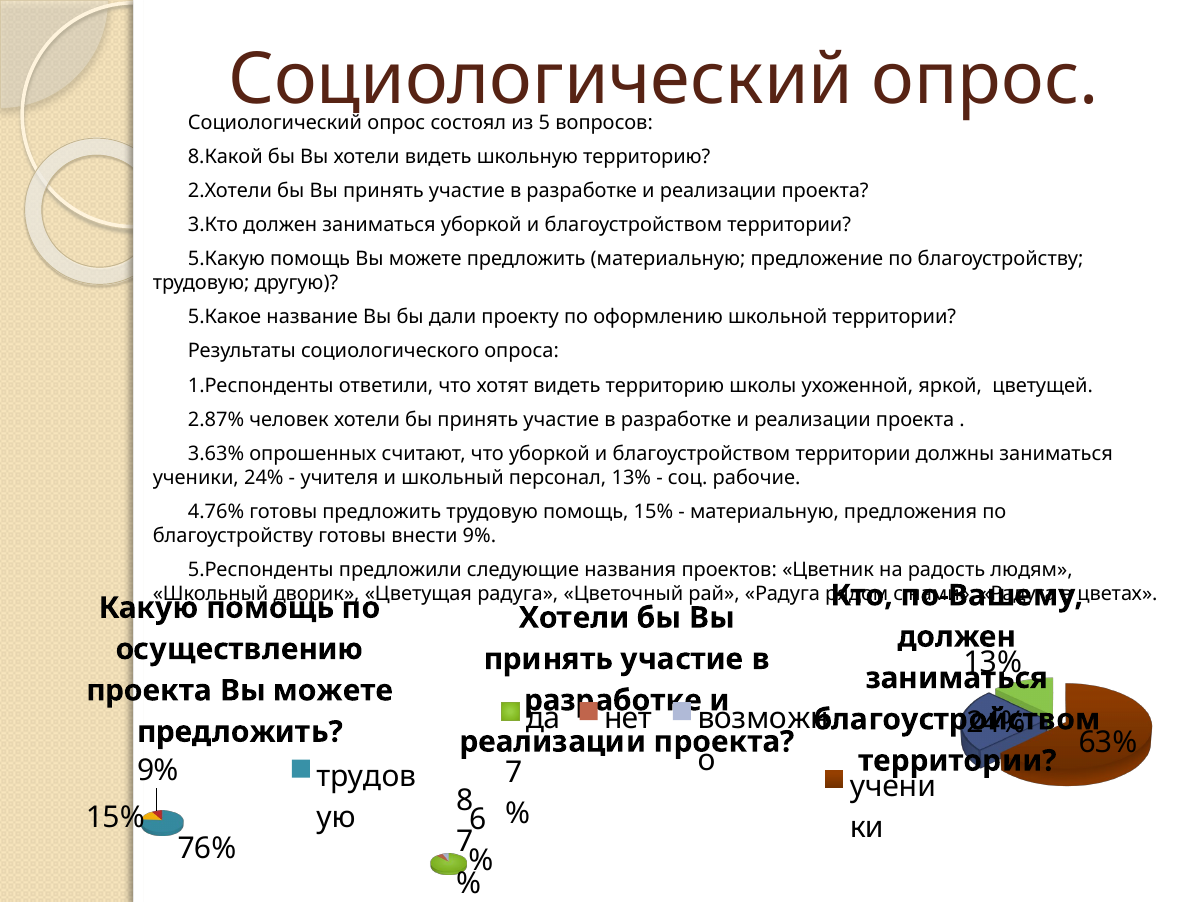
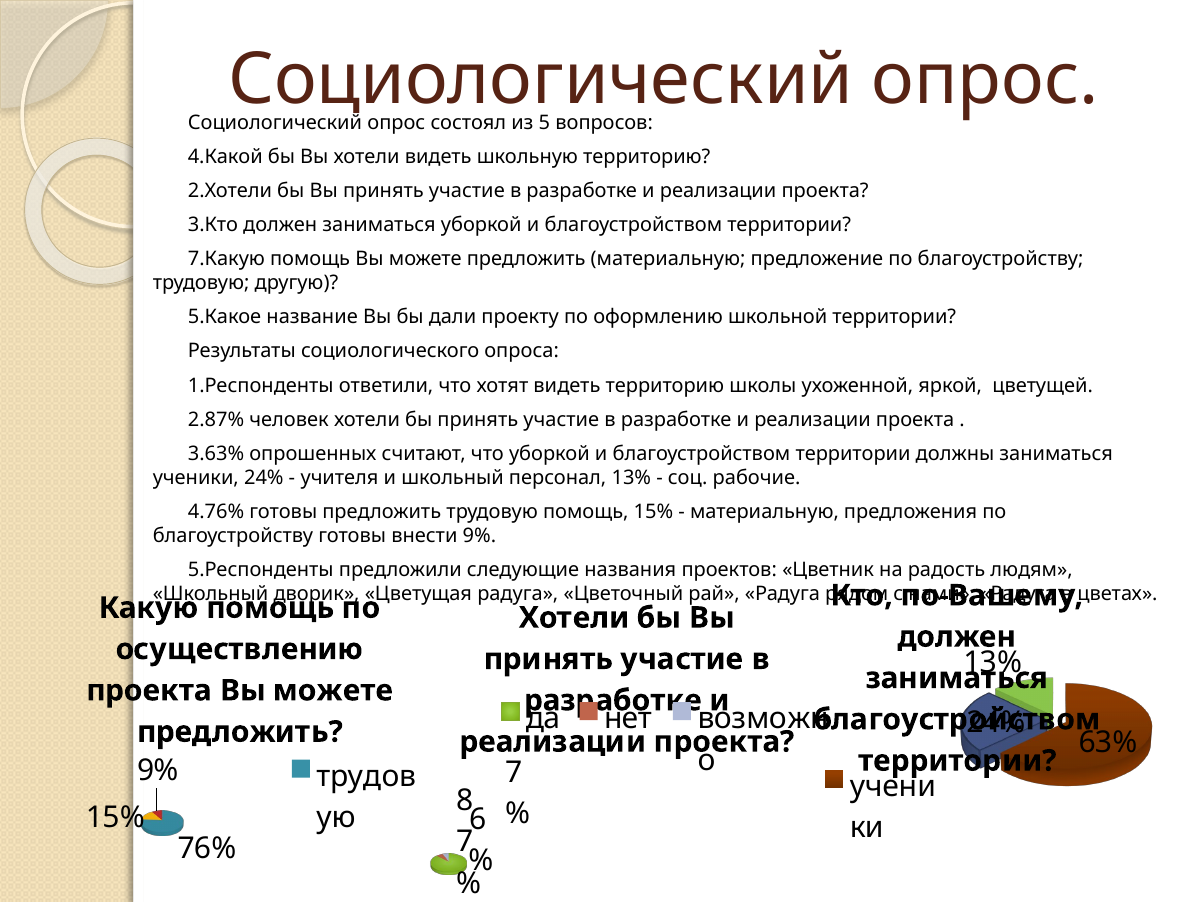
8.Какой: 8.Какой -> 4.Какой (225, 157)
5.Какую: 5.Какую -> 7.Какую (226, 259)
